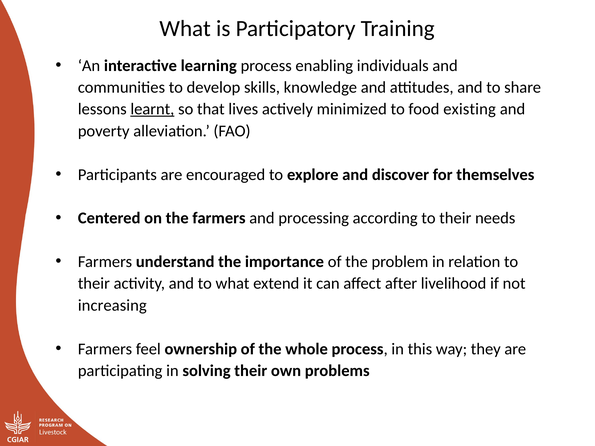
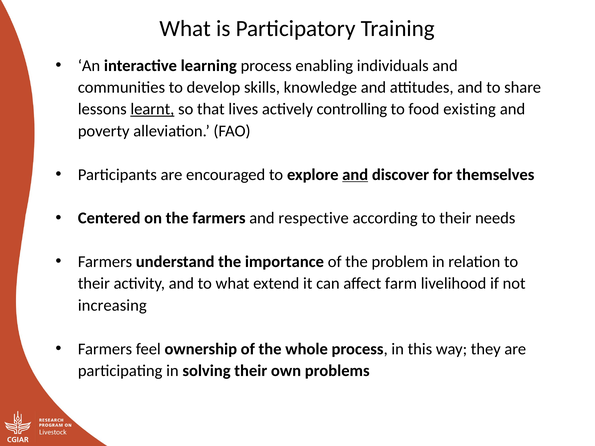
minimized: minimized -> controlling (352, 109)
and underline: none -> present (355, 175)
processing: processing -> respective (314, 218)
after: after -> farm (401, 284)
